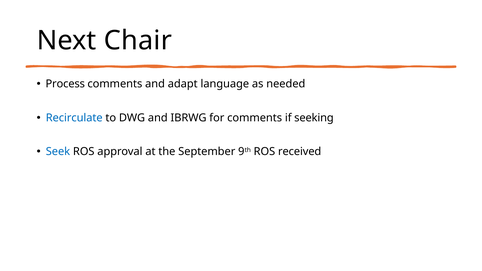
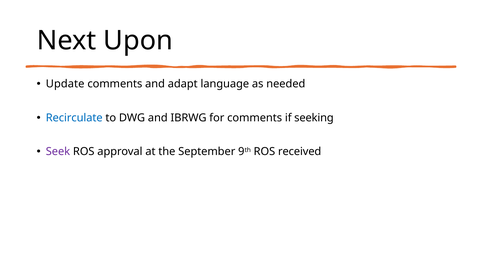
Chair: Chair -> Upon (138, 40)
Process: Process -> Update (65, 84)
Seek colour: blue -> purple (58, 152)
